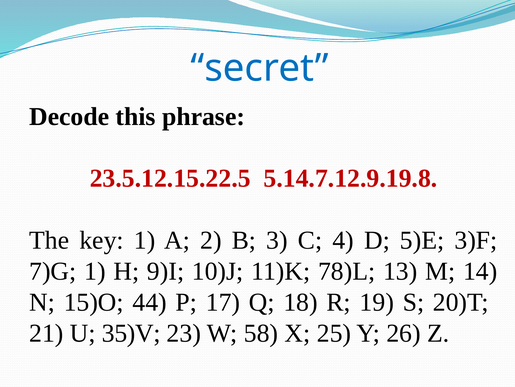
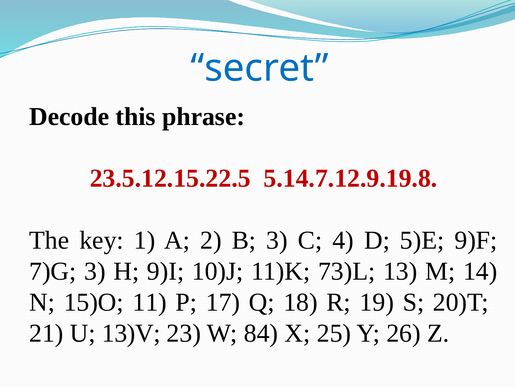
3)F: 3)F -> 9)F (476, 240)
7)G 1: 1 -> 3 (95, 271)
78)L: 78)L -> 73)L (347, 271)
44: 44 -> 11 (150, 302)
35)V: 35)V -> 13)V (131, 333)
58: 58 -> 84 (261, 333)
